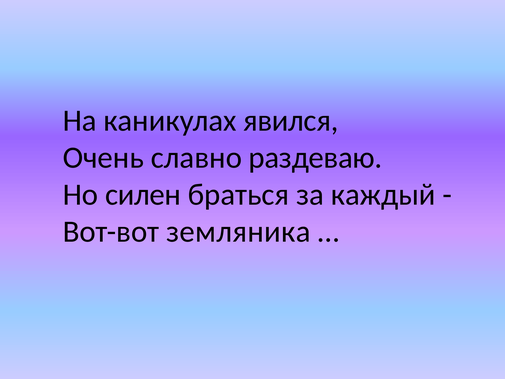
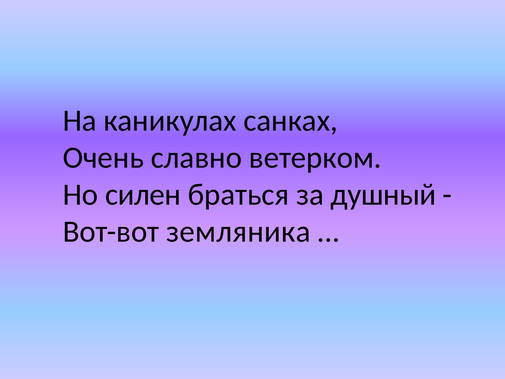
явился: явился -> санках (291, 120)
раздеваю: раздеваю -> ветерком (315, 158)
каждый: каждый -> душный (383, 195)
